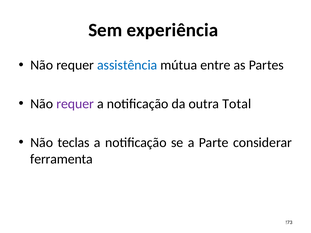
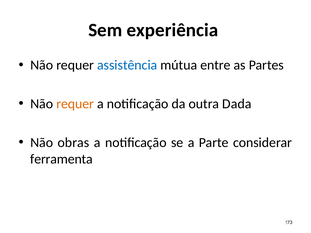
requer colour: purple -> orange (75, 104)
Total: Total -> Dada (237, 104)
teclas: teclas -> obras (73, 143)
